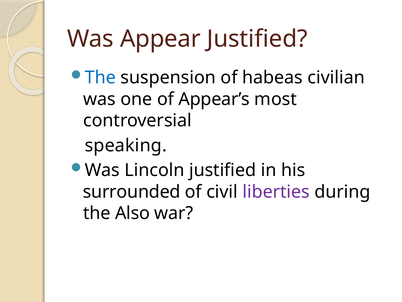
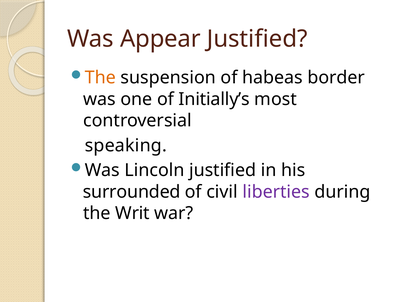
The colour: blue -> orange (100, 78)
civilian: civilian -> border (336, 78)
Appear’s: Appear’s -> Initially’s (214, 99)
Also: Also -> Writ (133, 213)
